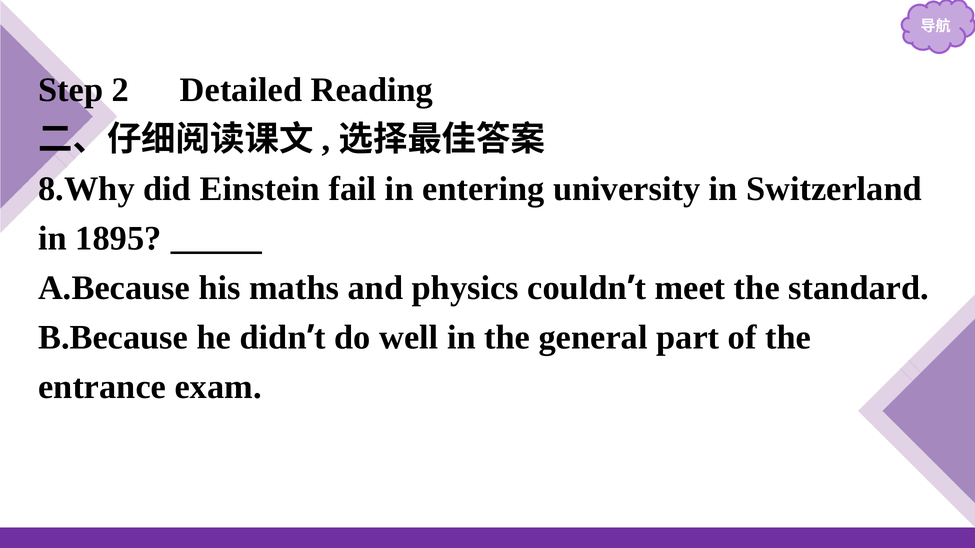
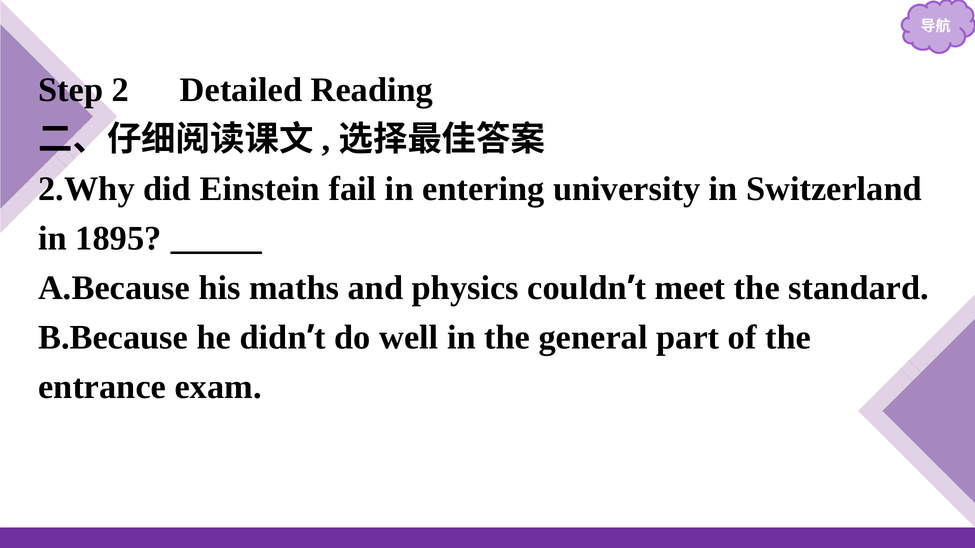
8.Why: 8.Why -> 2.Why (86, 189)
